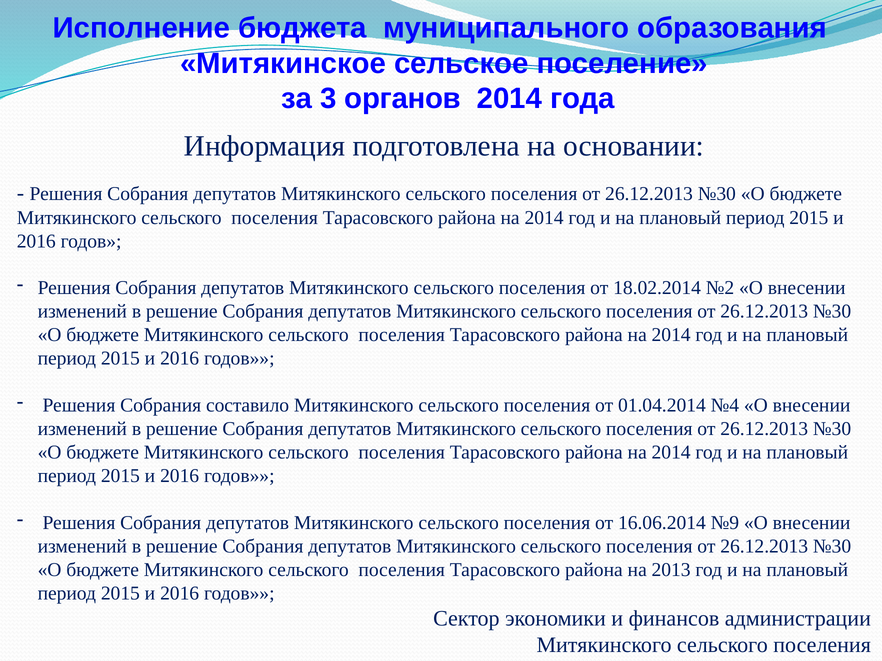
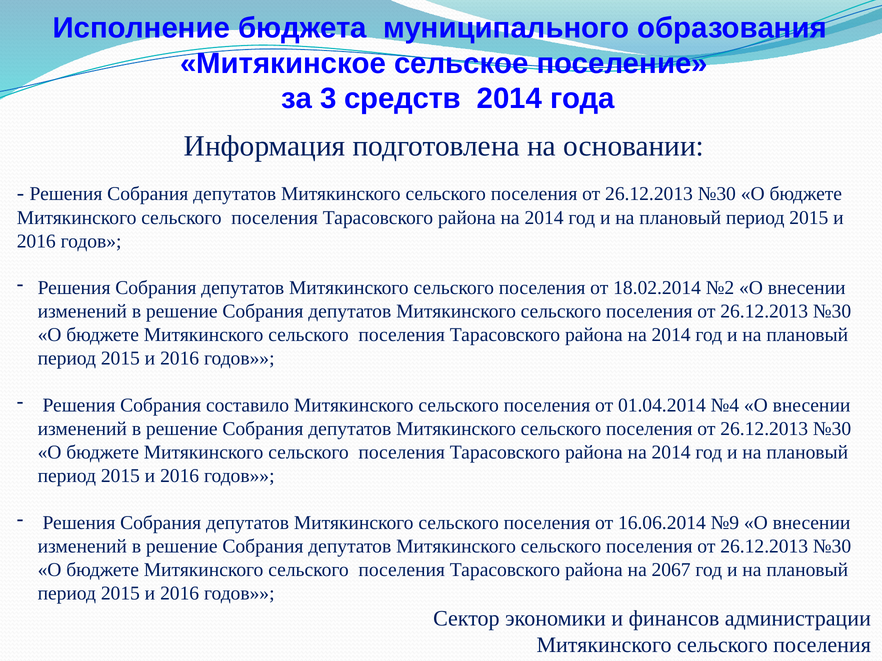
органов: органов -> средств (403, 99)
2013: 2013 -> 2067 (671, 570)
